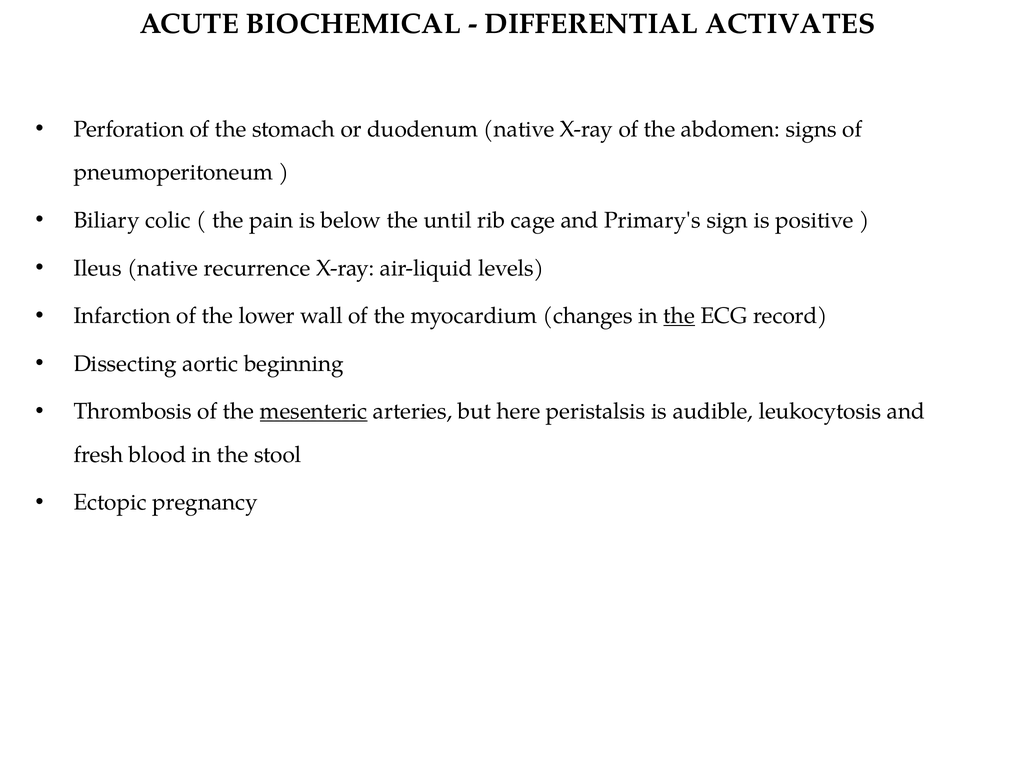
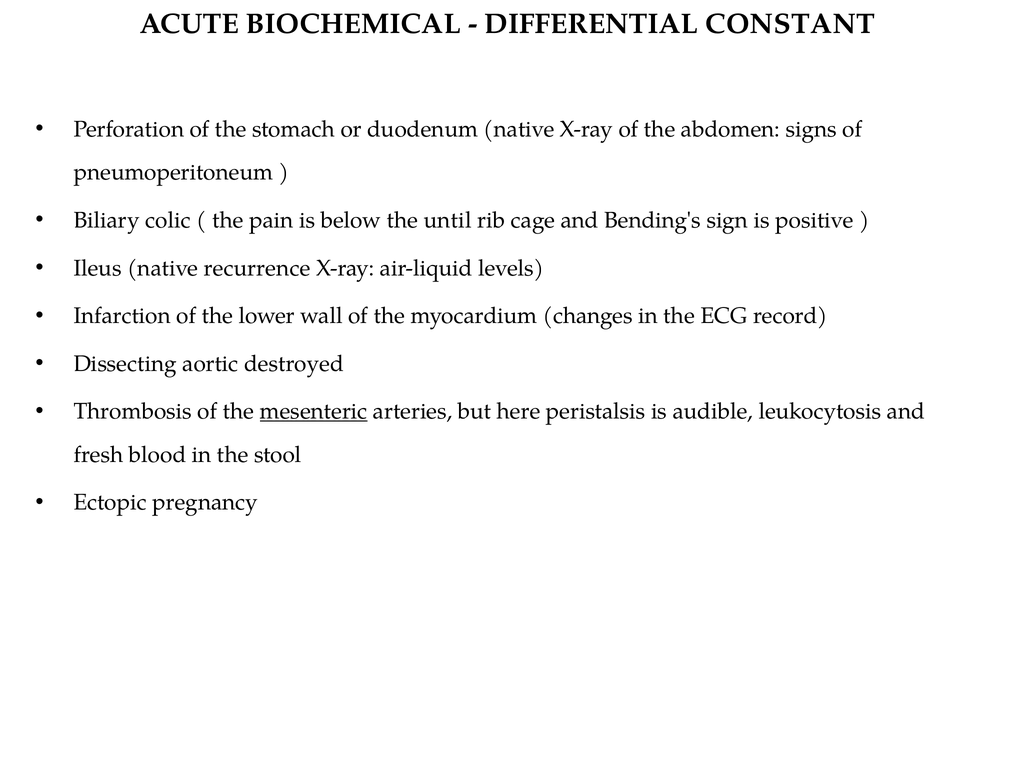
ACTIVATES: ACTIVATES -> CONSTANT (790, 24)
Primary's: Primary's -> Bending's (653, 220)
the underline: present -> none (679, 316)
beginning: beginning -> destroyed (294, 364)
